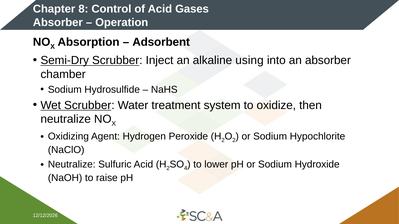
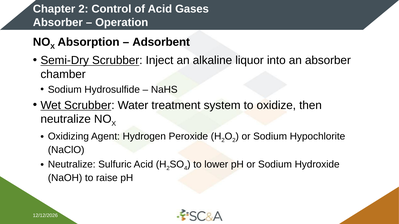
Chapter 8: 8 -> 2 (83, 9)
using: using -> liquor (250, 61)
